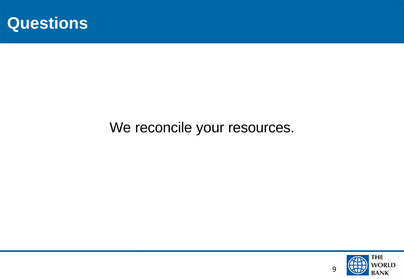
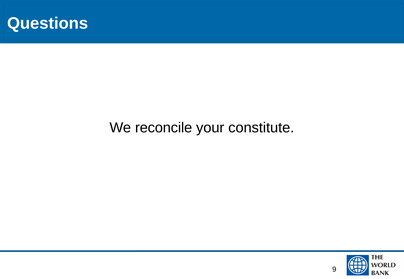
resources: resources -> constitute (261, 128)
